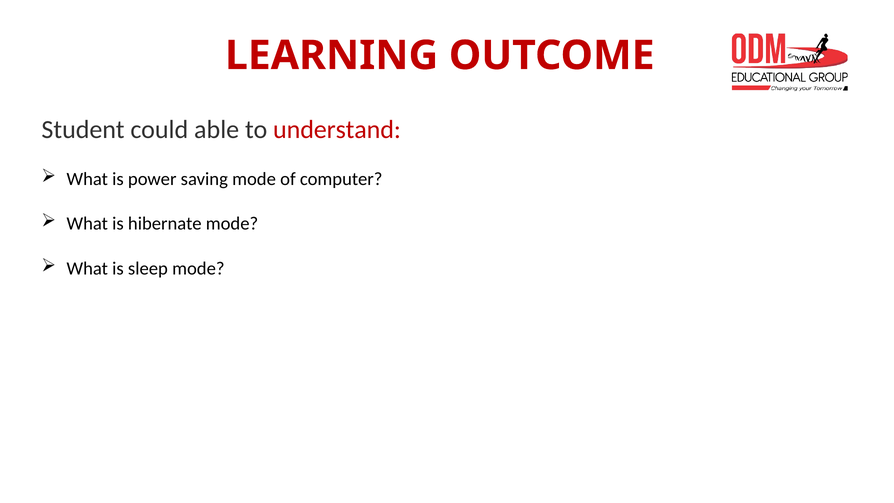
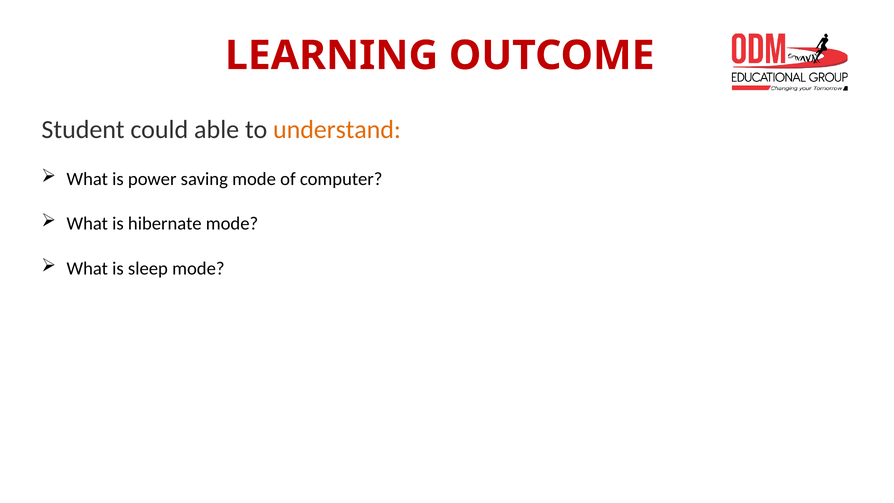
understand colour: red -> orange (337, 130)
